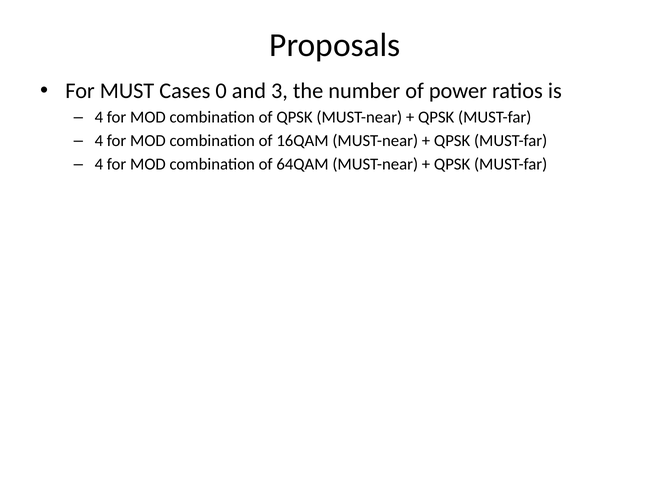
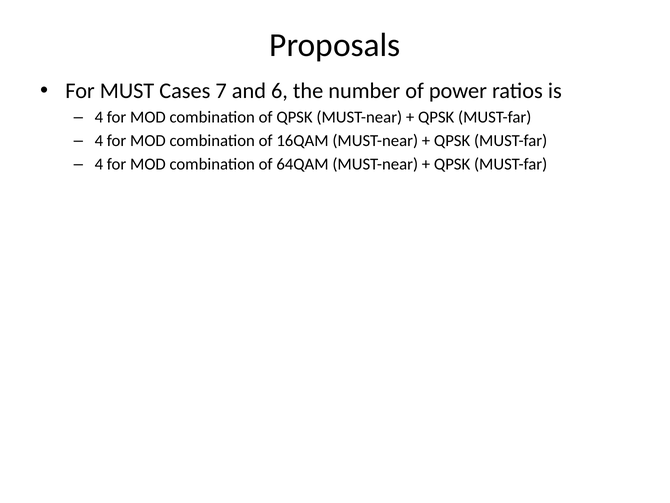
0: 0 -> 7 (221, 91)
3: 3 -> 6 (279, 91)
